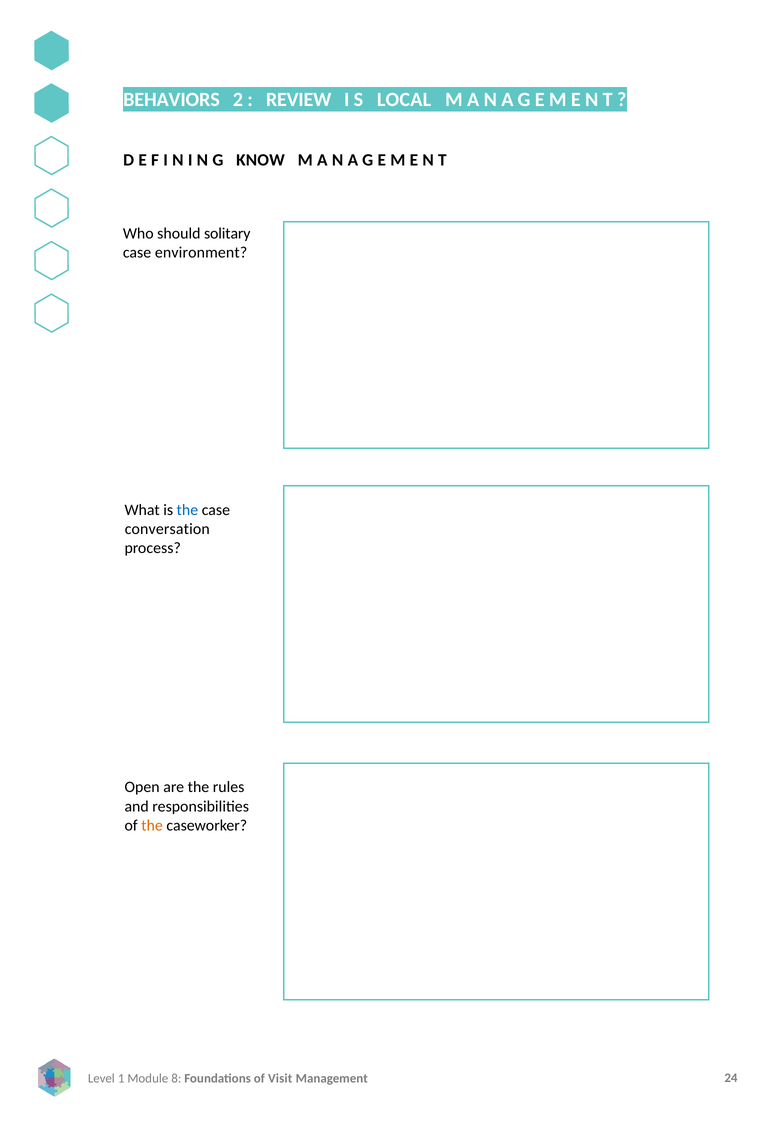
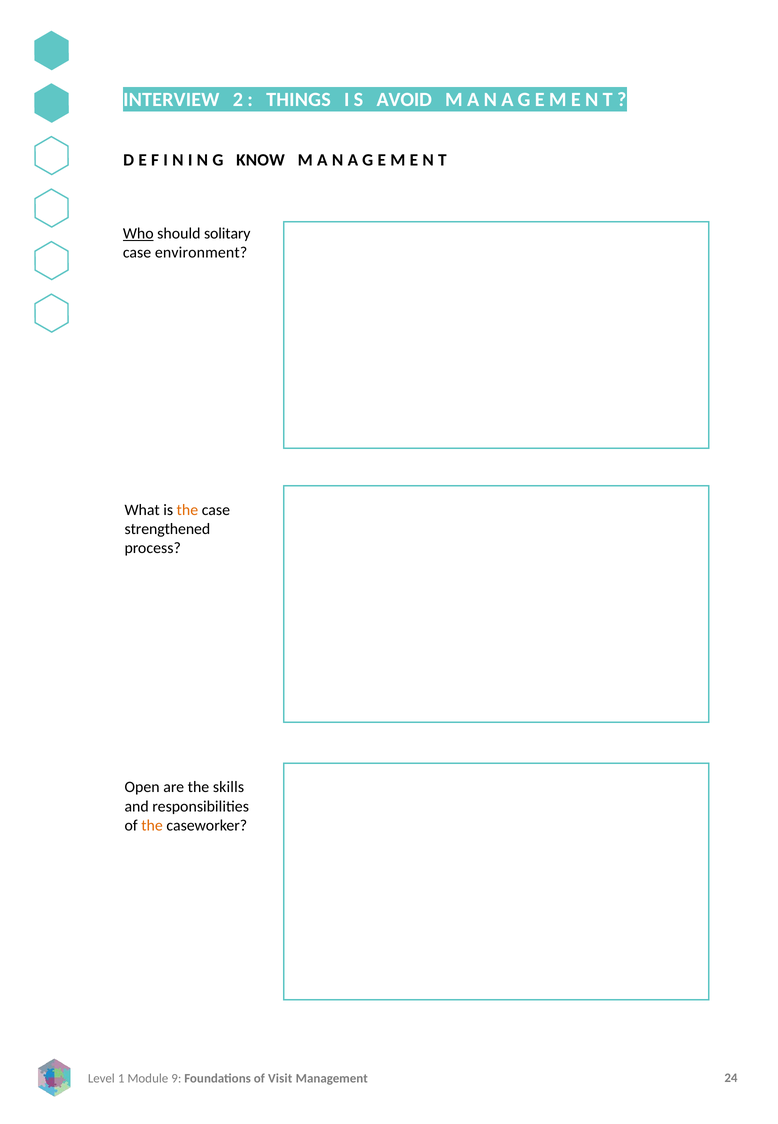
BEHAVIORS: BEHAVIORS -> INTERVIEW (171, 100)
REVIEW: REVIEW -> THINGS (298, 100)
LOCAL: LOCAL -> AVOID (404, 100)
Who underline: none -> present (138, 234)
the colour: blue -> orange (187, 510)
conversation: conversation -> strengthened (167, 529)
rules: rules -> skills (229, 787)
8: 8 -> 9 (176, 1078)
